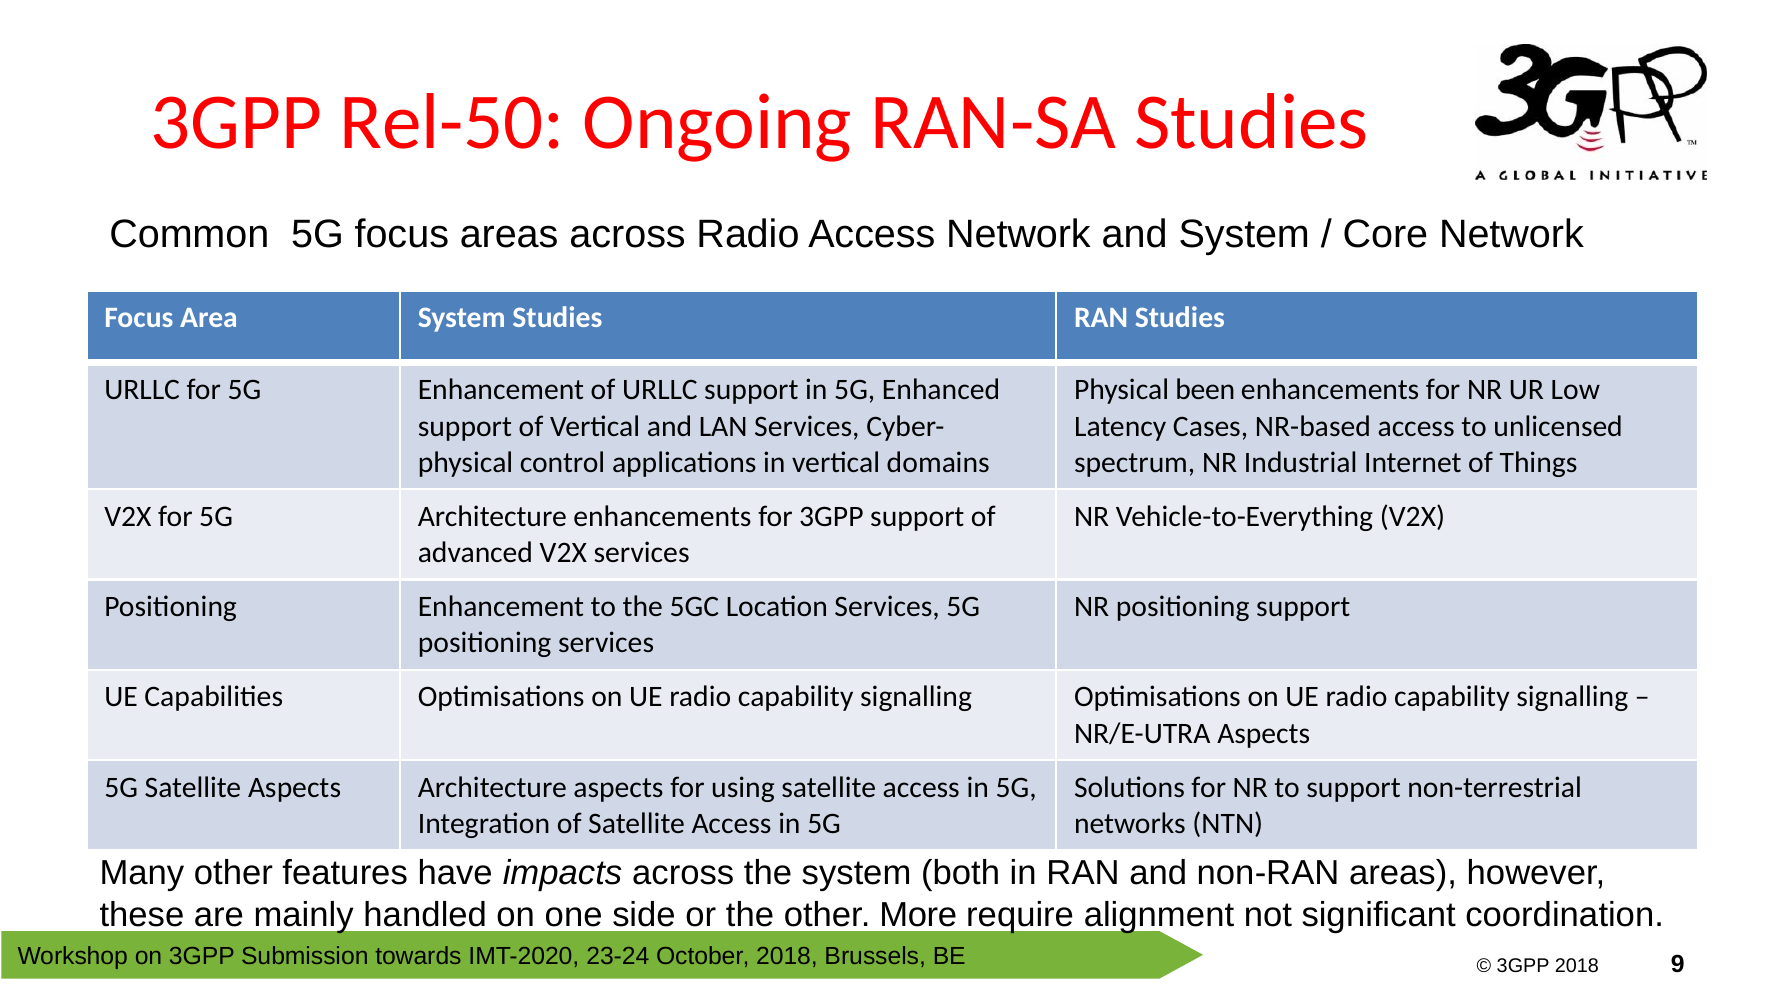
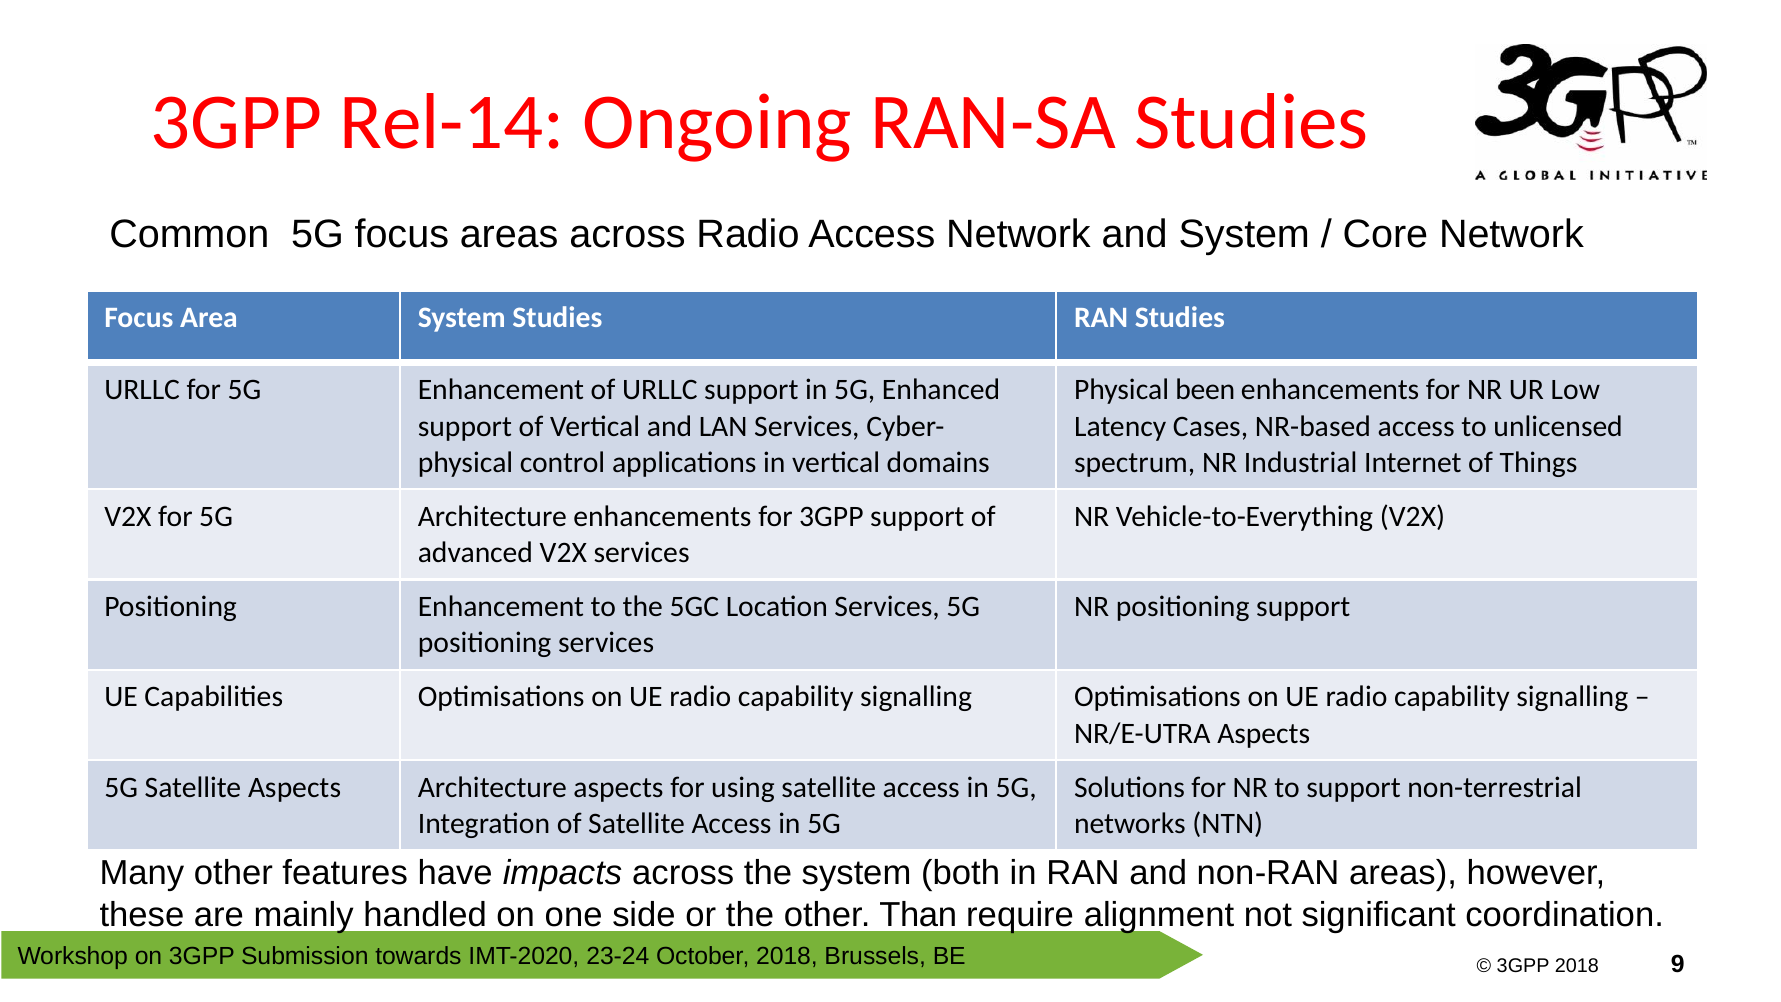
Rel-50: Rel-50 -> Rel-14 (452, 122)
More: More -> Than (918, 915)
